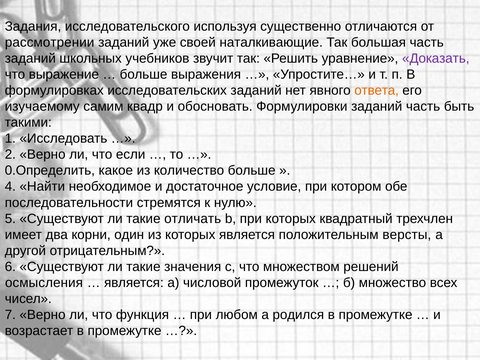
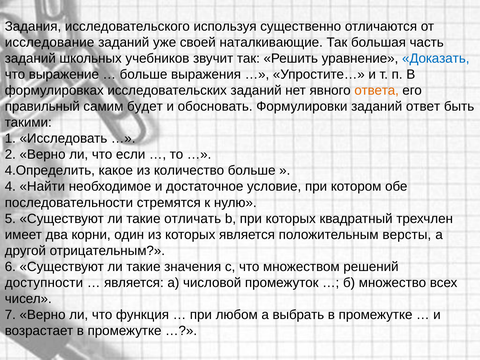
рассмотрении: рассмотрении -> исследование (50, 43)
Доказать colour: purple -> blue (436, 59)
изучаемому: изучаемому -> правильный (42, 107)
квадр: квадр -> будет (145, 107)
заданий часть: часть -> ответ (423, 107)
0.Определить: 0.Определить -> 4.Определить (50, 171)
осмысления: осмысления -> доступности (44, 283)
родился: родился -> выбрать (298, 315)
